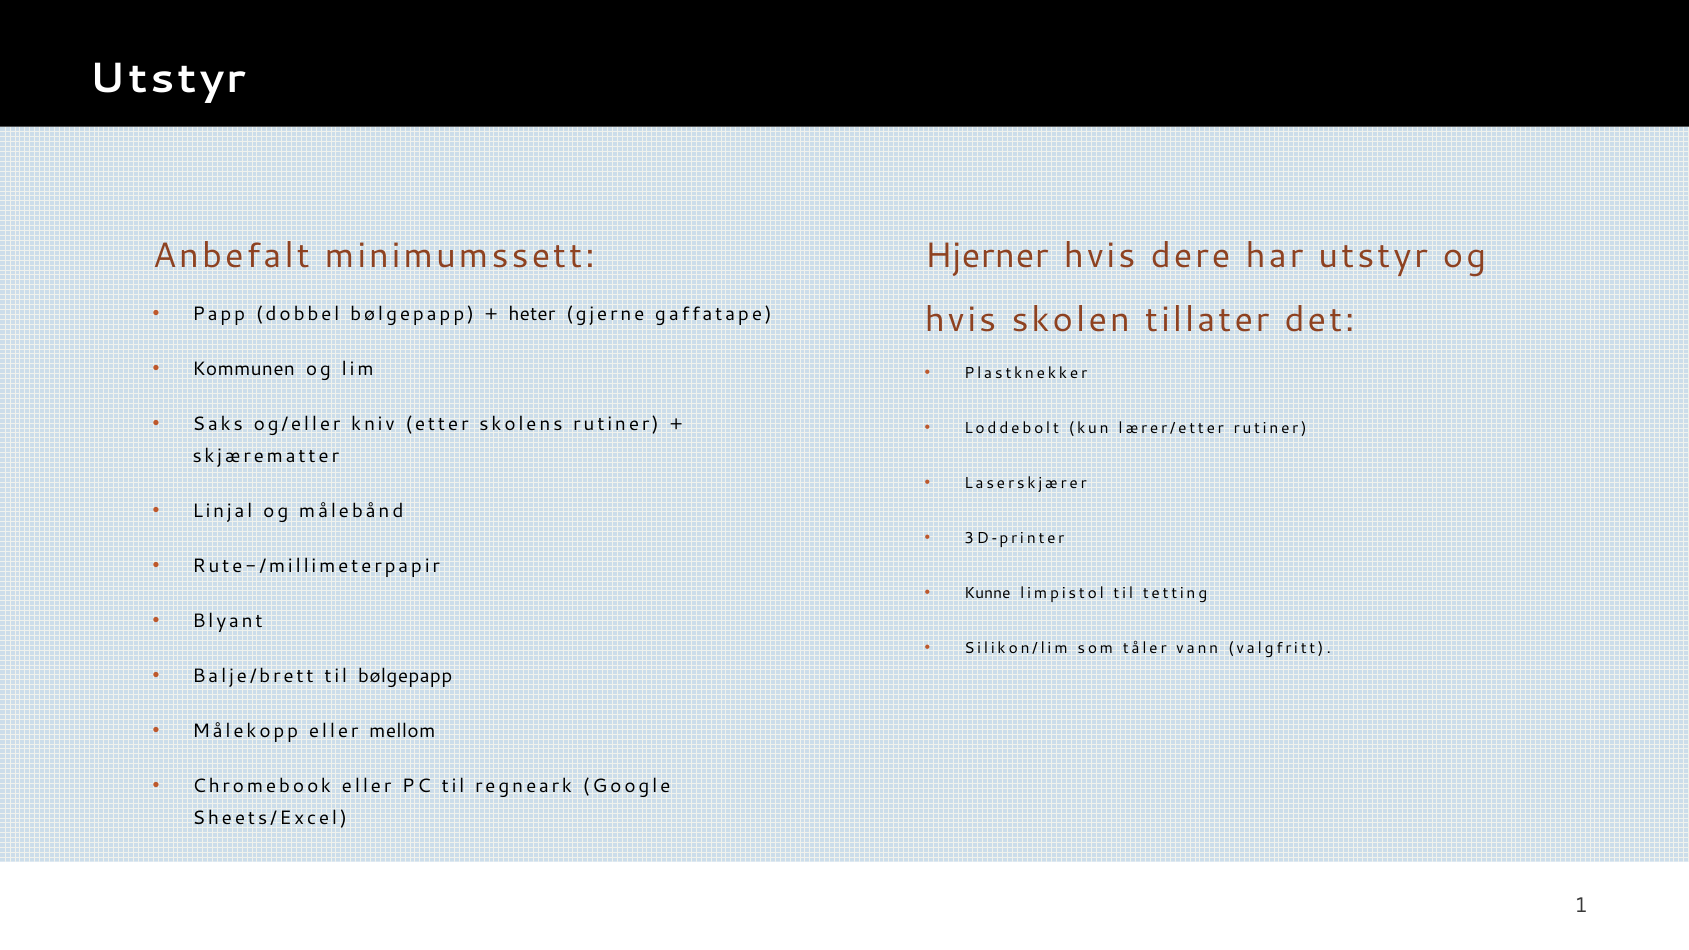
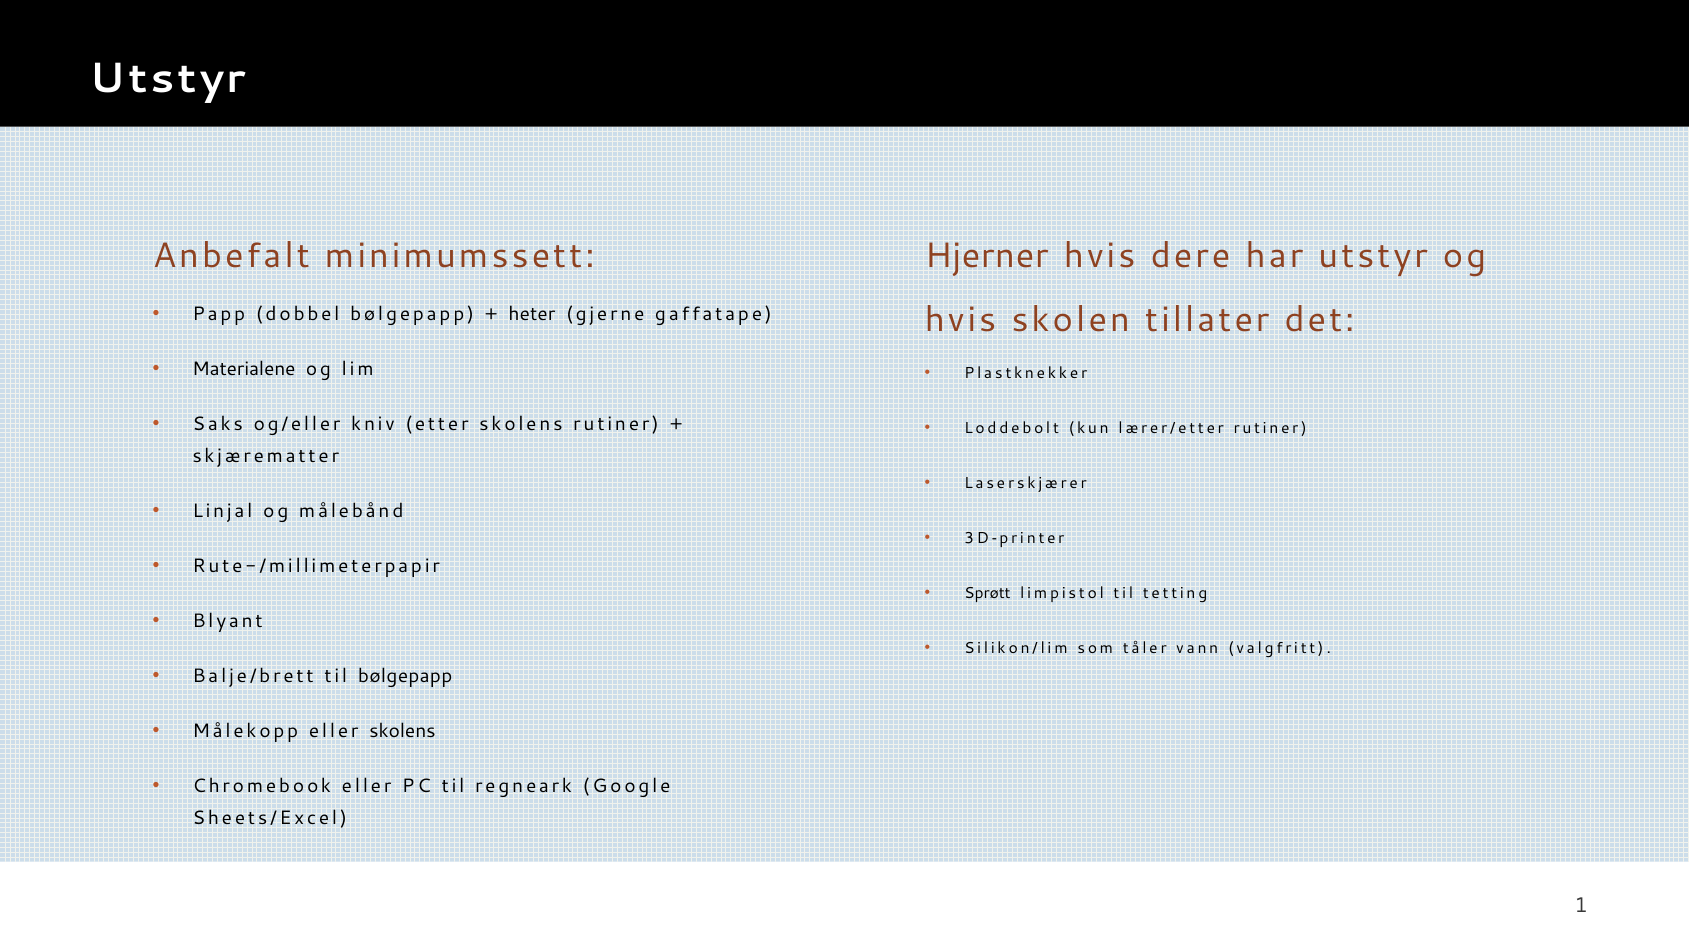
Kommunen: Kommunen -> Materialene (244, 369)
Kunne: Kunne -> Sprøtt (987, 593)
eller mellom: mellom -> skolens (402, 731)
